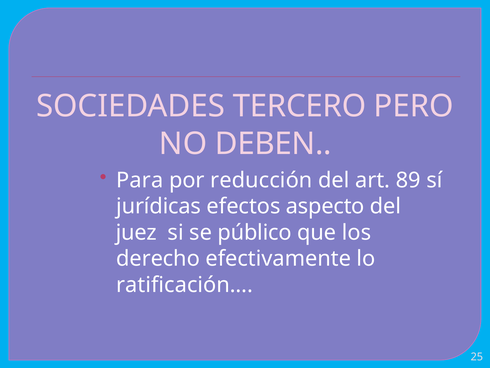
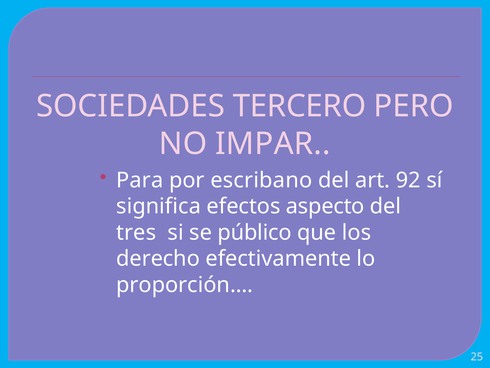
DEBEN: DEBEN -> IMPAR (273, 143)
reducción: reducción -> escribano (261, 180)
89: 89 -> 92 (408, 180)
jurídicas: jurídicas -> significa (159, 206)
juez: juez -> tres (136, 232)
ratificación…: ratificación… -> proporción… (185, 285)
